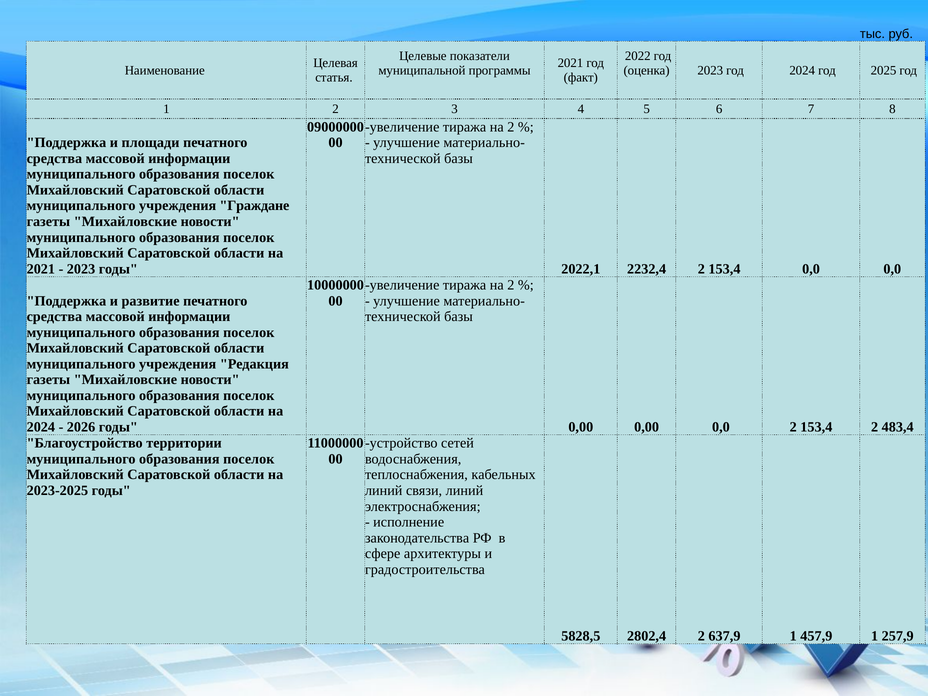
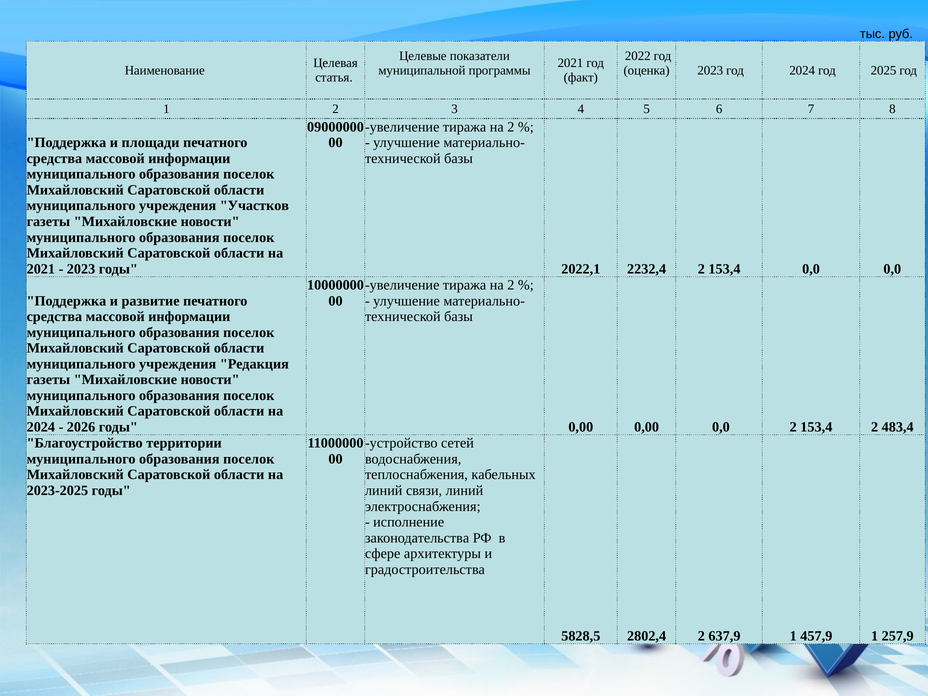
Граждане: Граждане -> Участков (254, 206)
